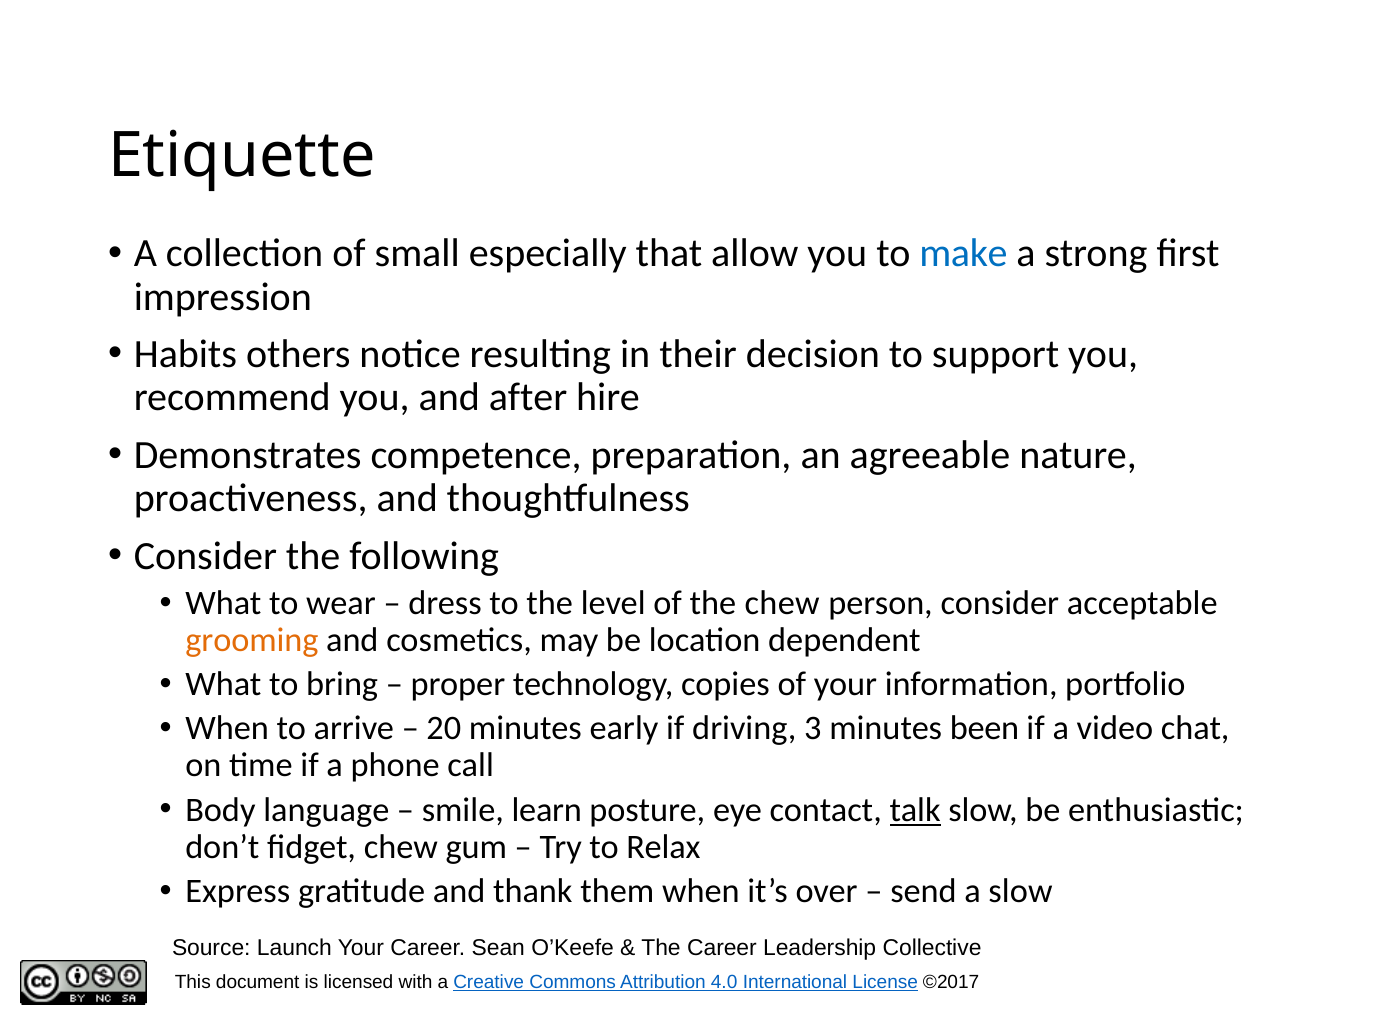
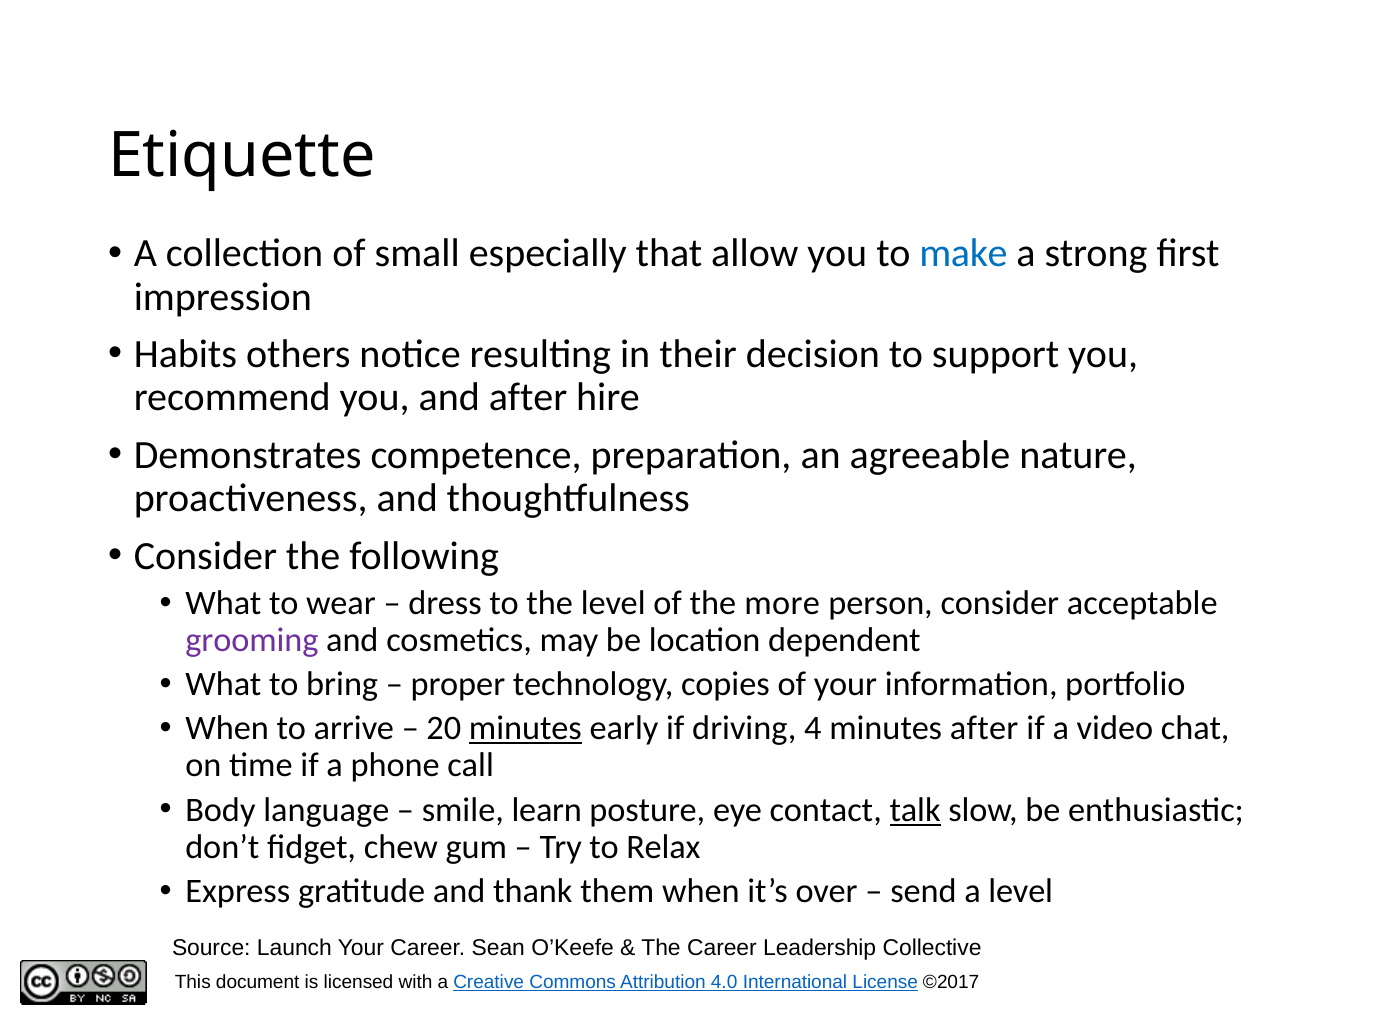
the chew: chew -> more (782, 604)
grooming colour: orange -> purple (252, 641)
minutes underline: none -> present (525, 729)
3: 3 -> 4 (813, 729)
minutes been: been -> after (984, 729)
a slow: slow -> level (1021, 892)
